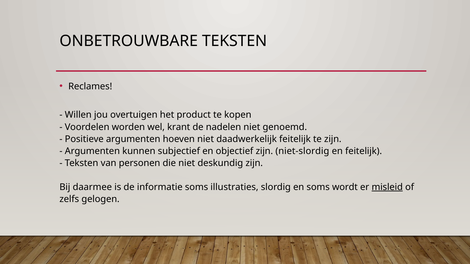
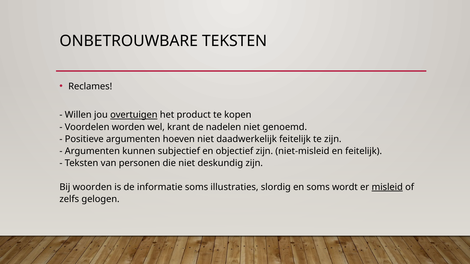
overtuigen underline: none -> present (134, 115)
niet-slordig: niet-slordig -> niet-misleid (302, 151)
daarmee: daarmee -> woorden (92, 187)
